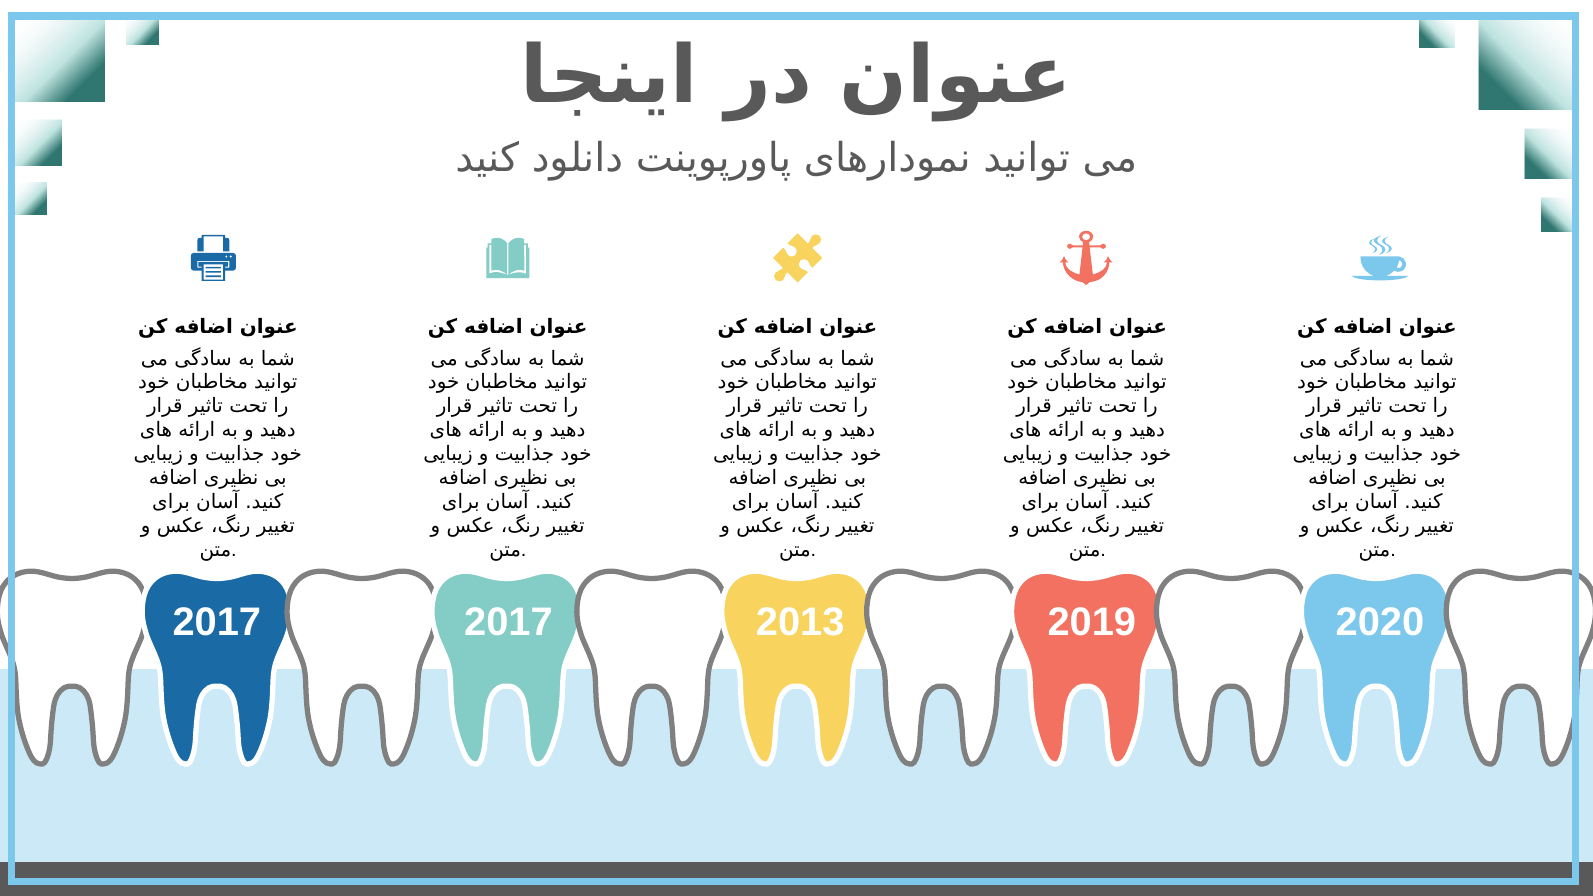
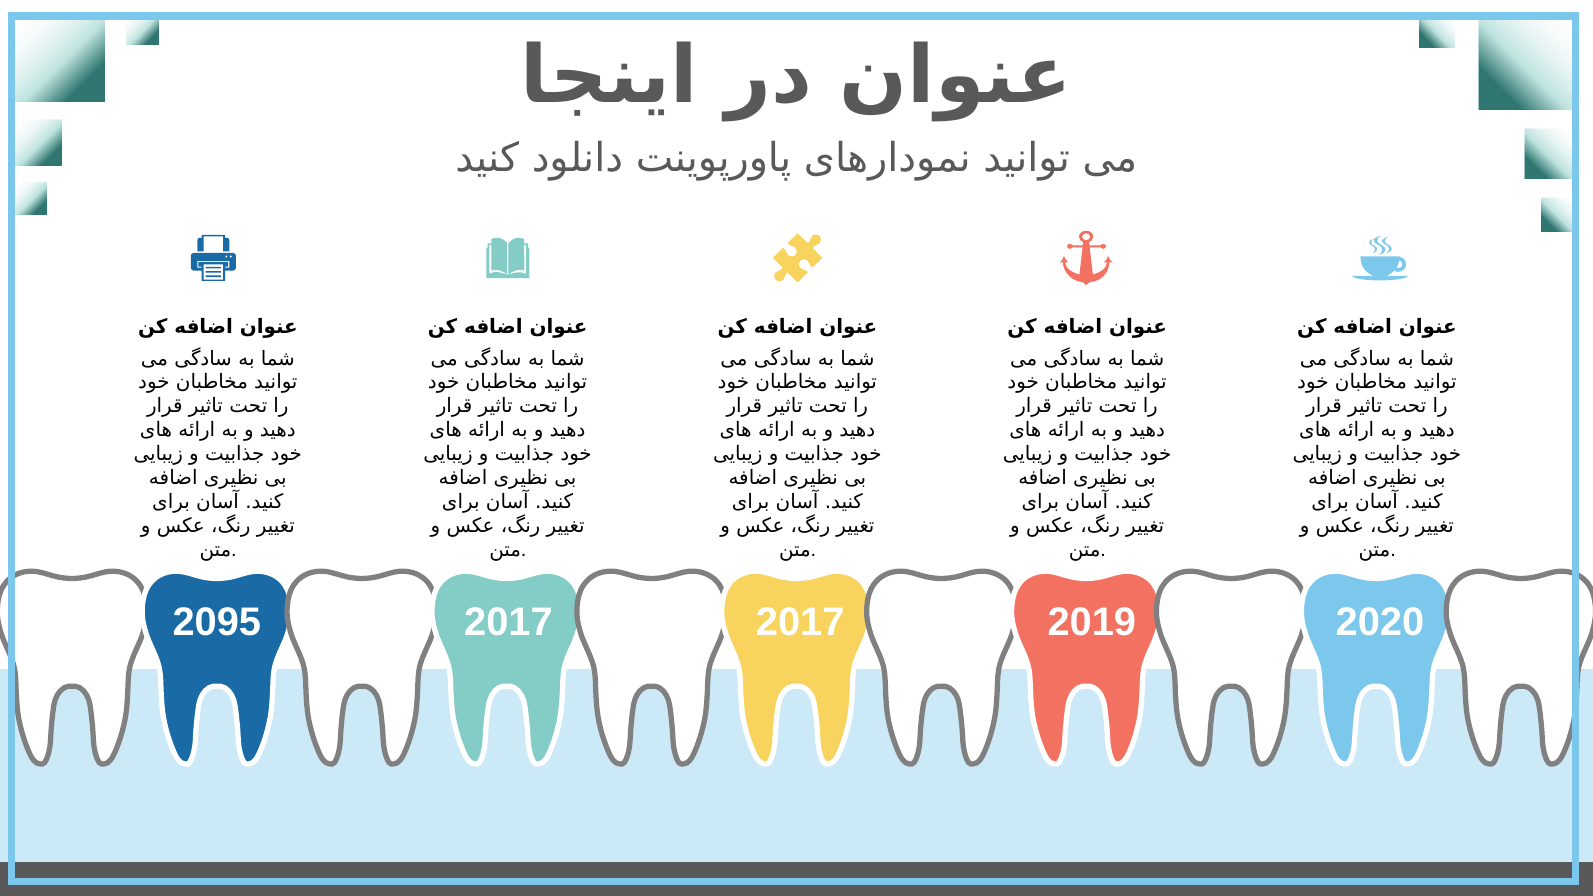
2017: 2017 -> 2095 (217, 622)
2017 2013: 2013 -> 2017 (800, 622)
